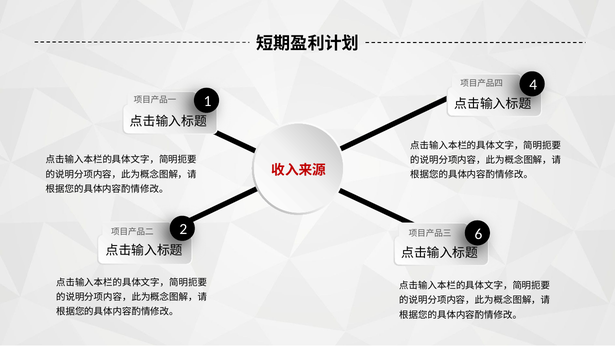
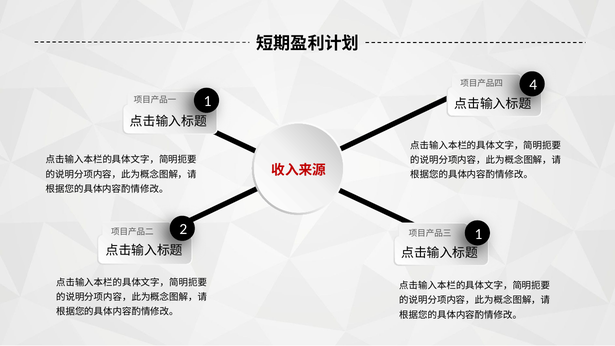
2 6: 6 -> 1 (478, 234)
